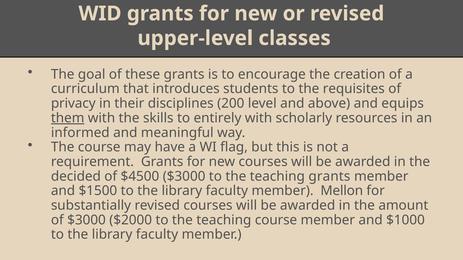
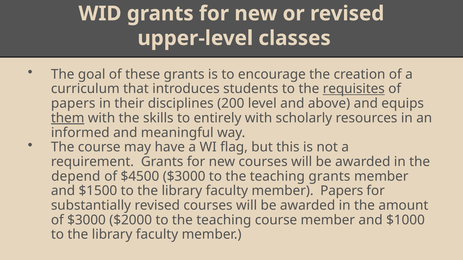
requisites underline: none -> present (354, 89)
privacy: privacy -> papers (73, 104)
decided: decided -> depend (76, 177)
member Mellon: Mellon -> Papers (342, 191)
